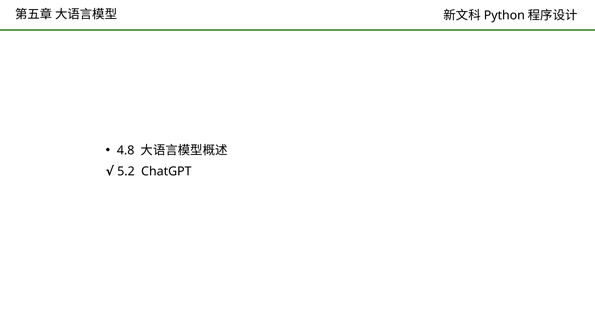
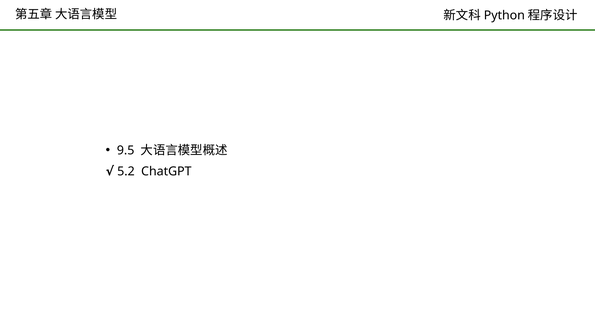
4.8: 4.8 -> 9.5 (126, 150)
